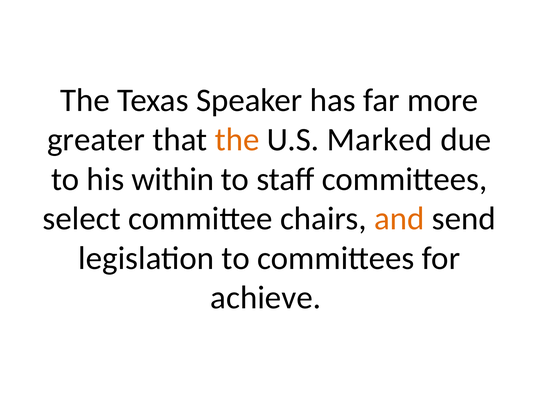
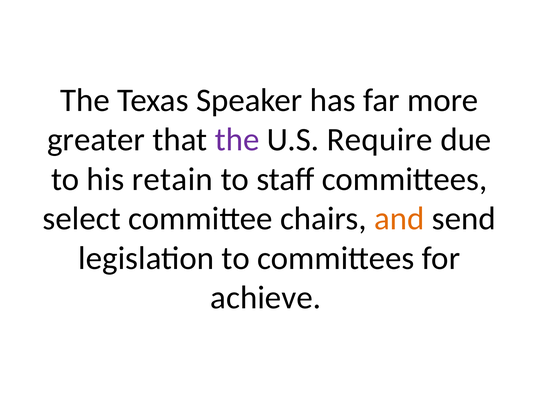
the colour: orange -> purple (237, 140)
Marked: Marked -> Require (380, 140)
within: within -> retain (172, 179)
